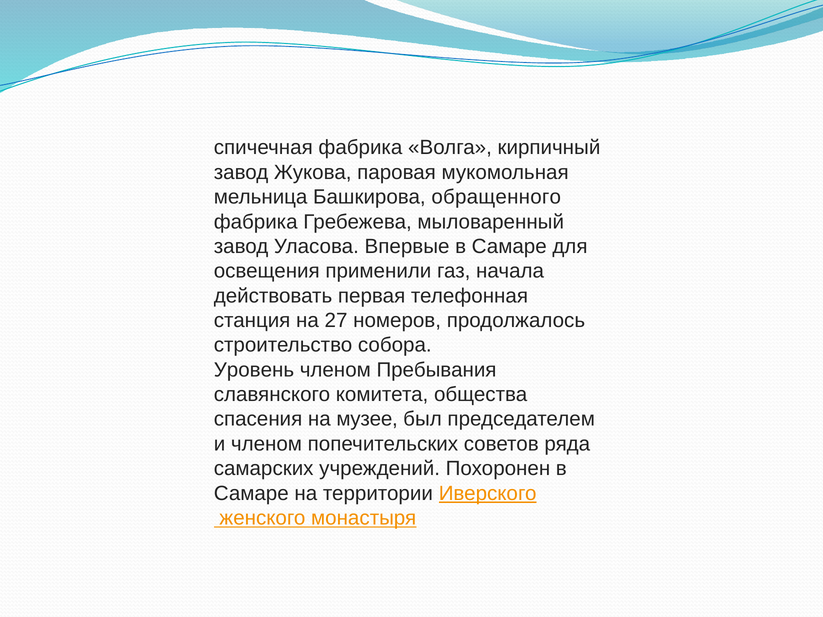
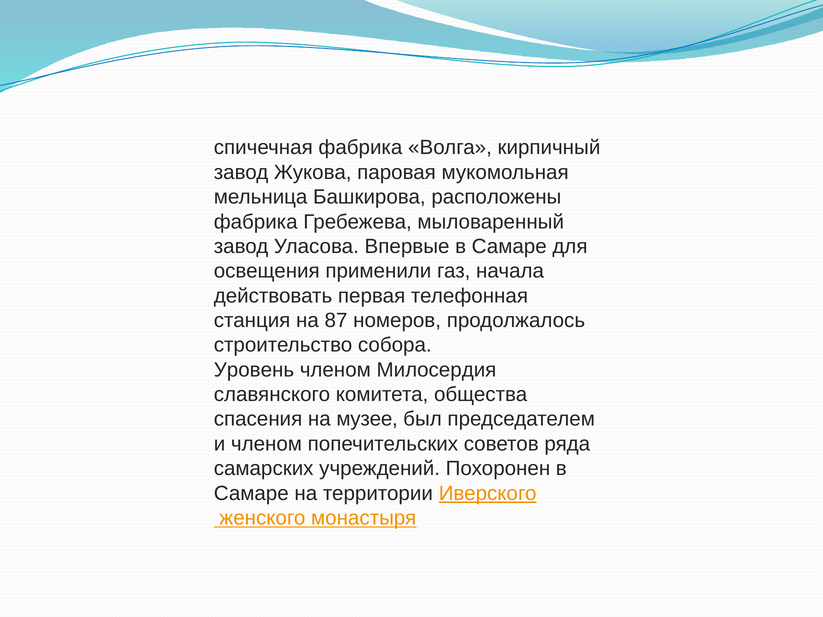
обращенного: обращенного -> расположены (496, 197)
27: 27 -> 87 (336, 321)
Пребывания: Пребывания -> Милосердия (436, 370)
